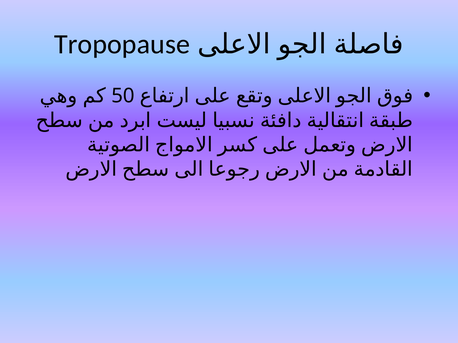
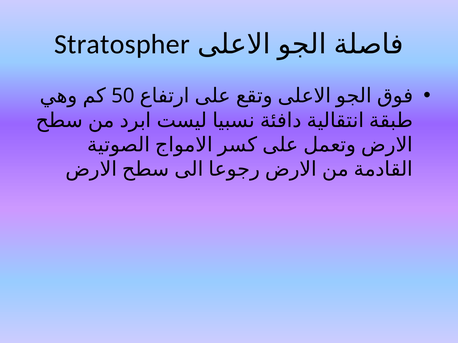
Tropopause: Tropopause -> Stratospher (122, 44)
